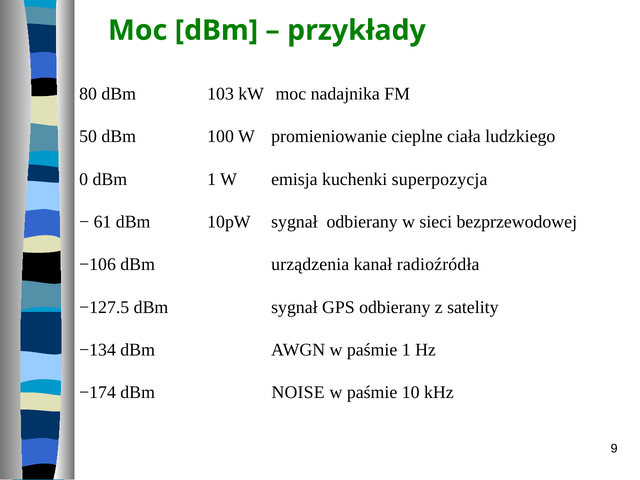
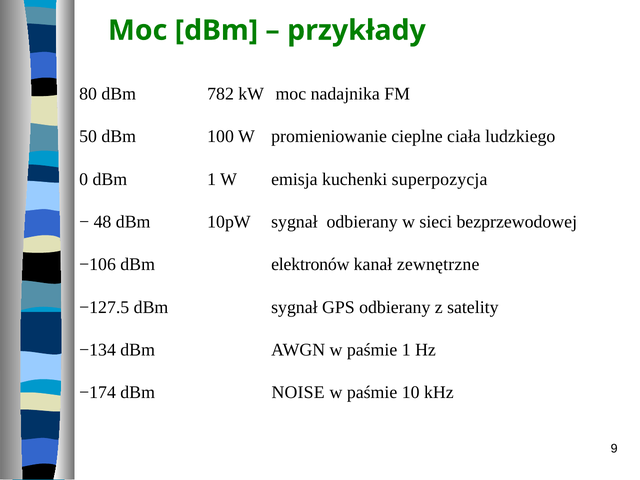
103: 103 -> 782 (221, 94)
61: 61 -> 48 (103, 222)
urządzenia: urządzenia -> elektronów (310, 265)
radioźródła: radioźródła -> zewnętrzne (438, 265)
